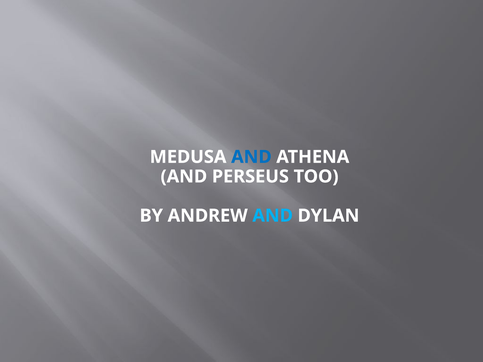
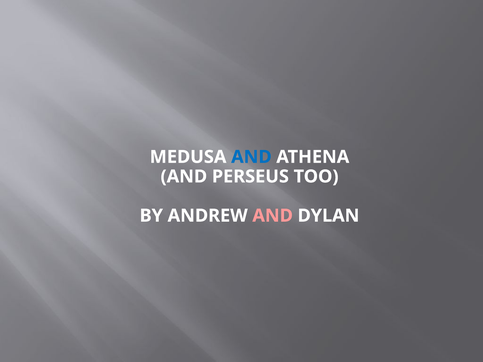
AND colour: light blue -> pink (273, 216)
